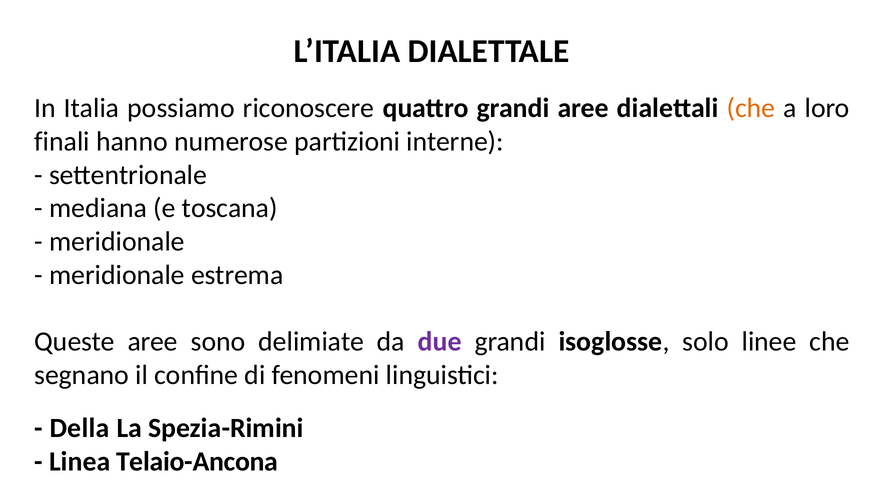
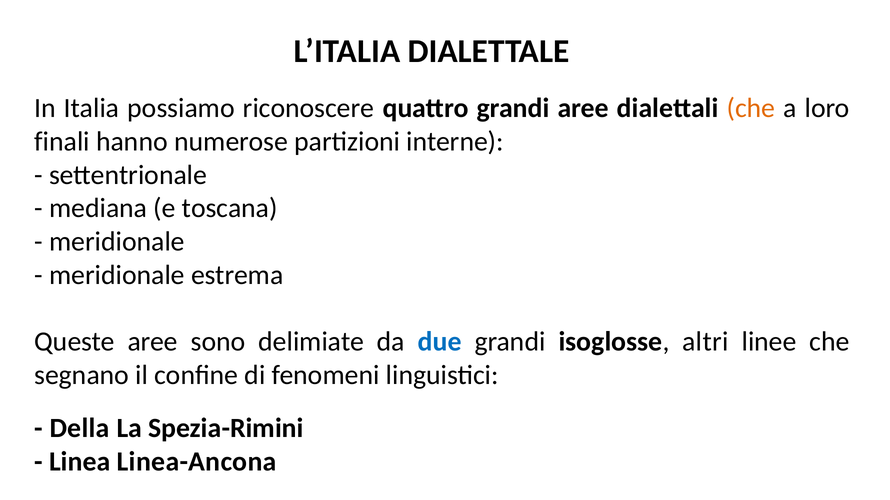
due colour: purple -> blue (440, 342)
solo: solo -> altri (705, 342)
Telaio-Ancona: Telaio-Ancona -> Linea-Ancona (197, 462)
